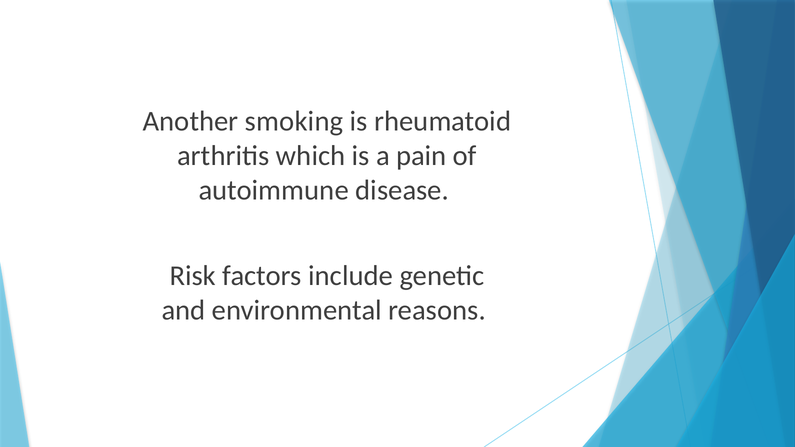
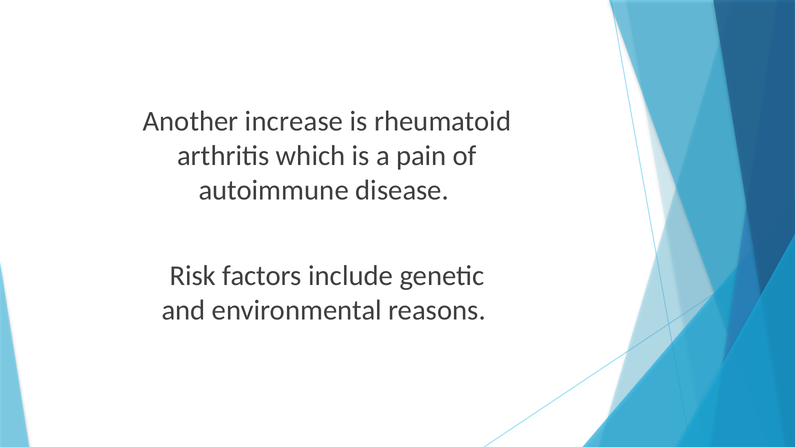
smoking: smoking -> increase (294, 122)
